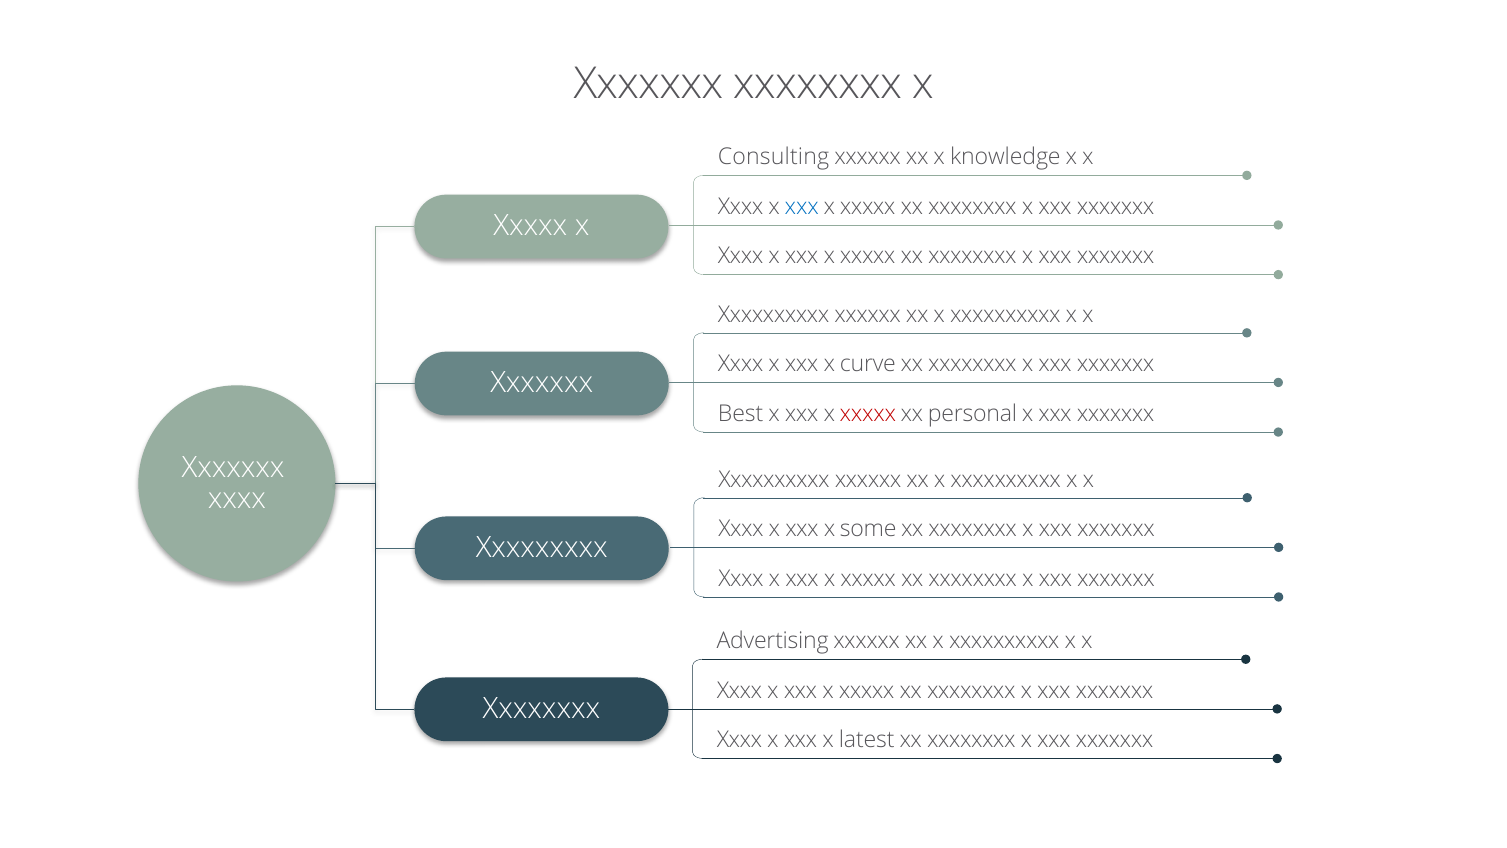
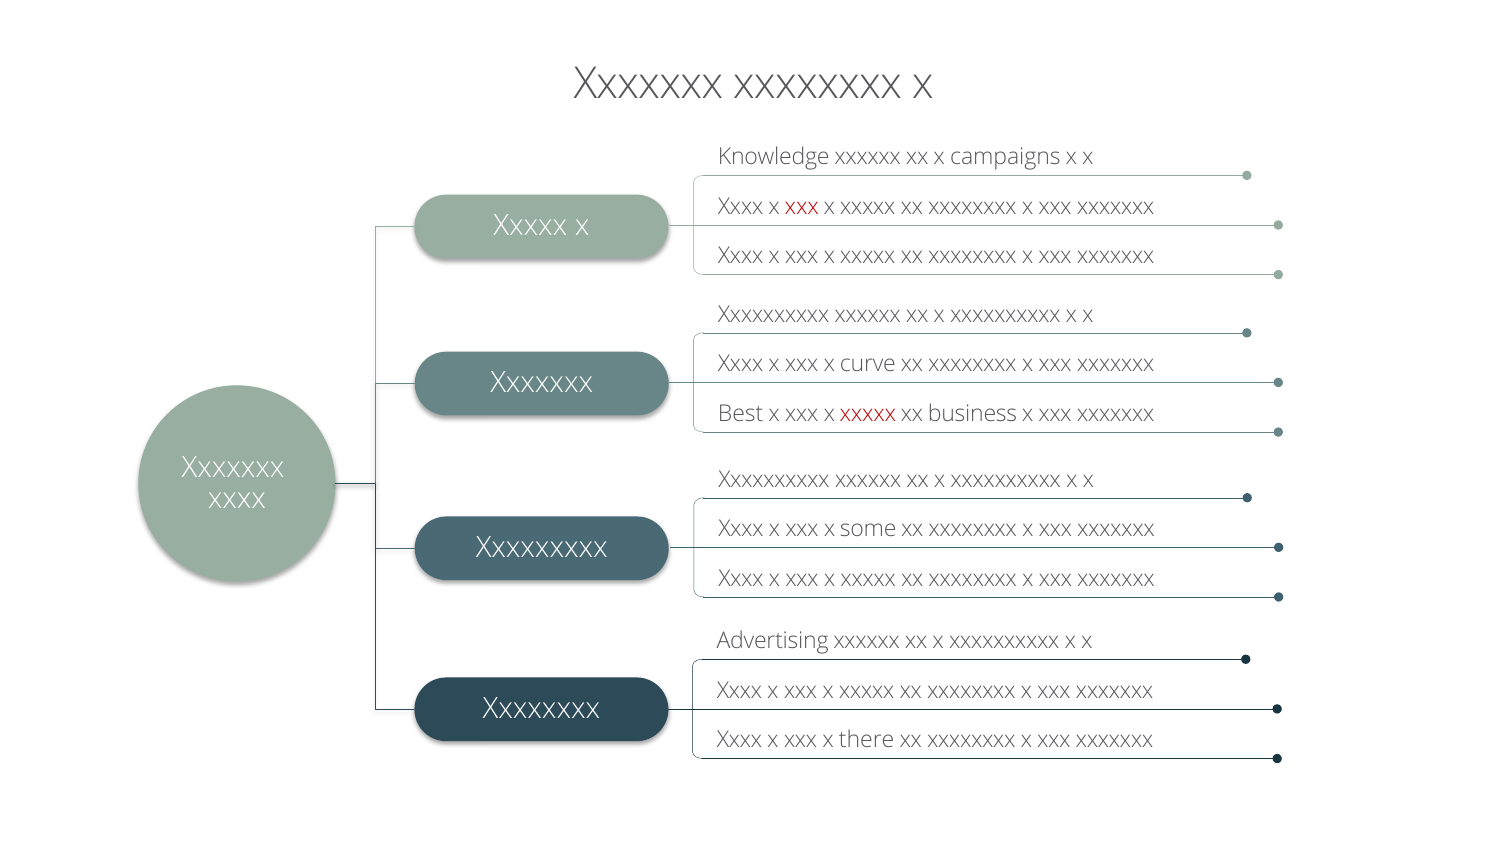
Consulting: Consulting -> Knowledge (774, 157)
knowledge: knowledge -> campaigns (1005, 157)
xxx colour: blue -> red (802, 207)
personal: personal -> business (972, 413)
latest: latest -> there (867, 740)
